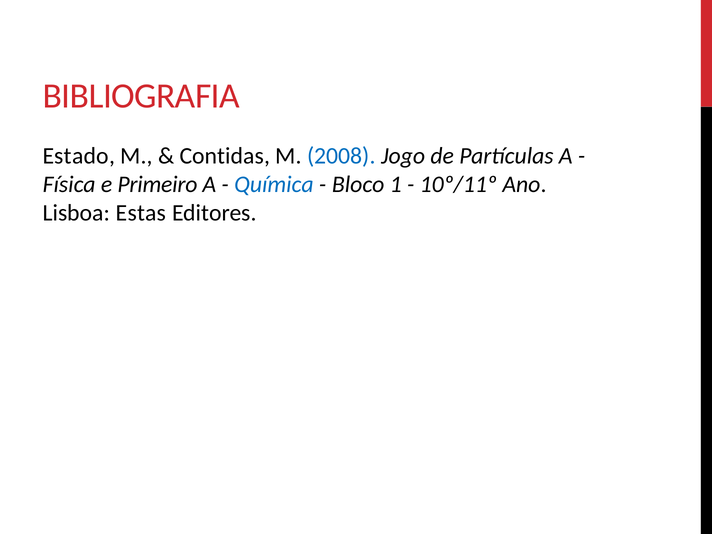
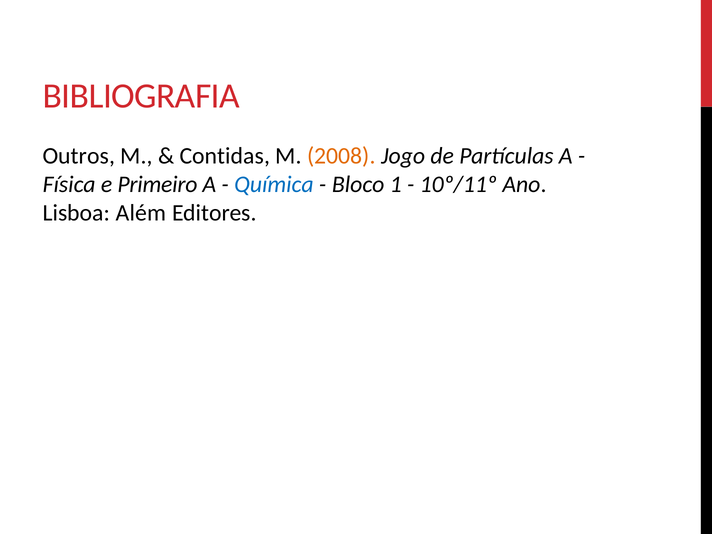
Estado: Estado -> Outros (79, 156)
2008 colour: blue -> orange (341, 156)
Estas: Estas -> Além (141, 213)
